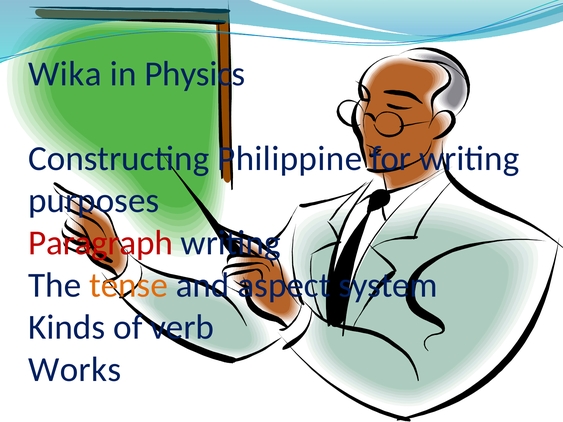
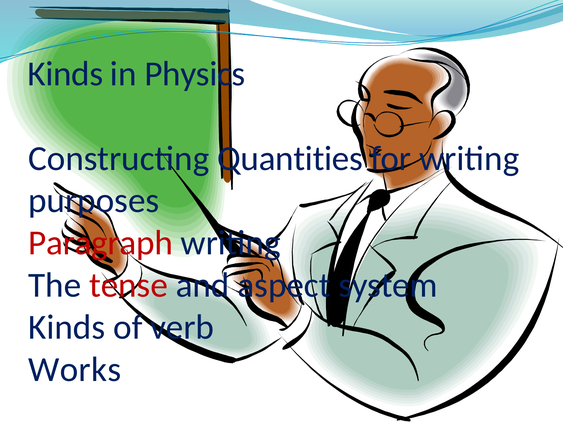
Wika: Wika -> Kinds (65, 74)
Philippine: Philippine -> Quantities (290, 159)
tense colour: orange -> red (129, 285)
